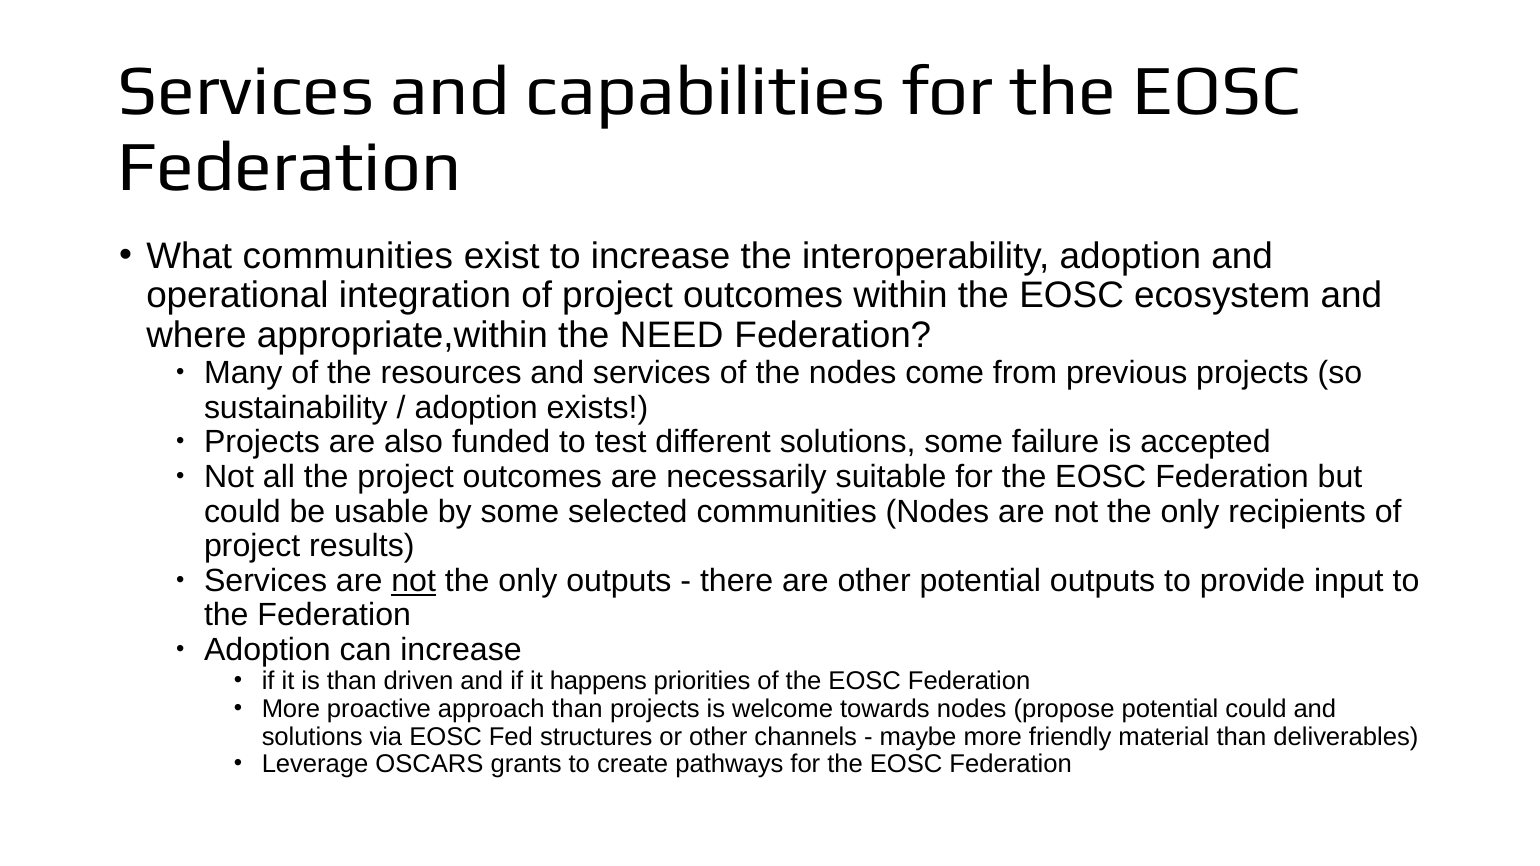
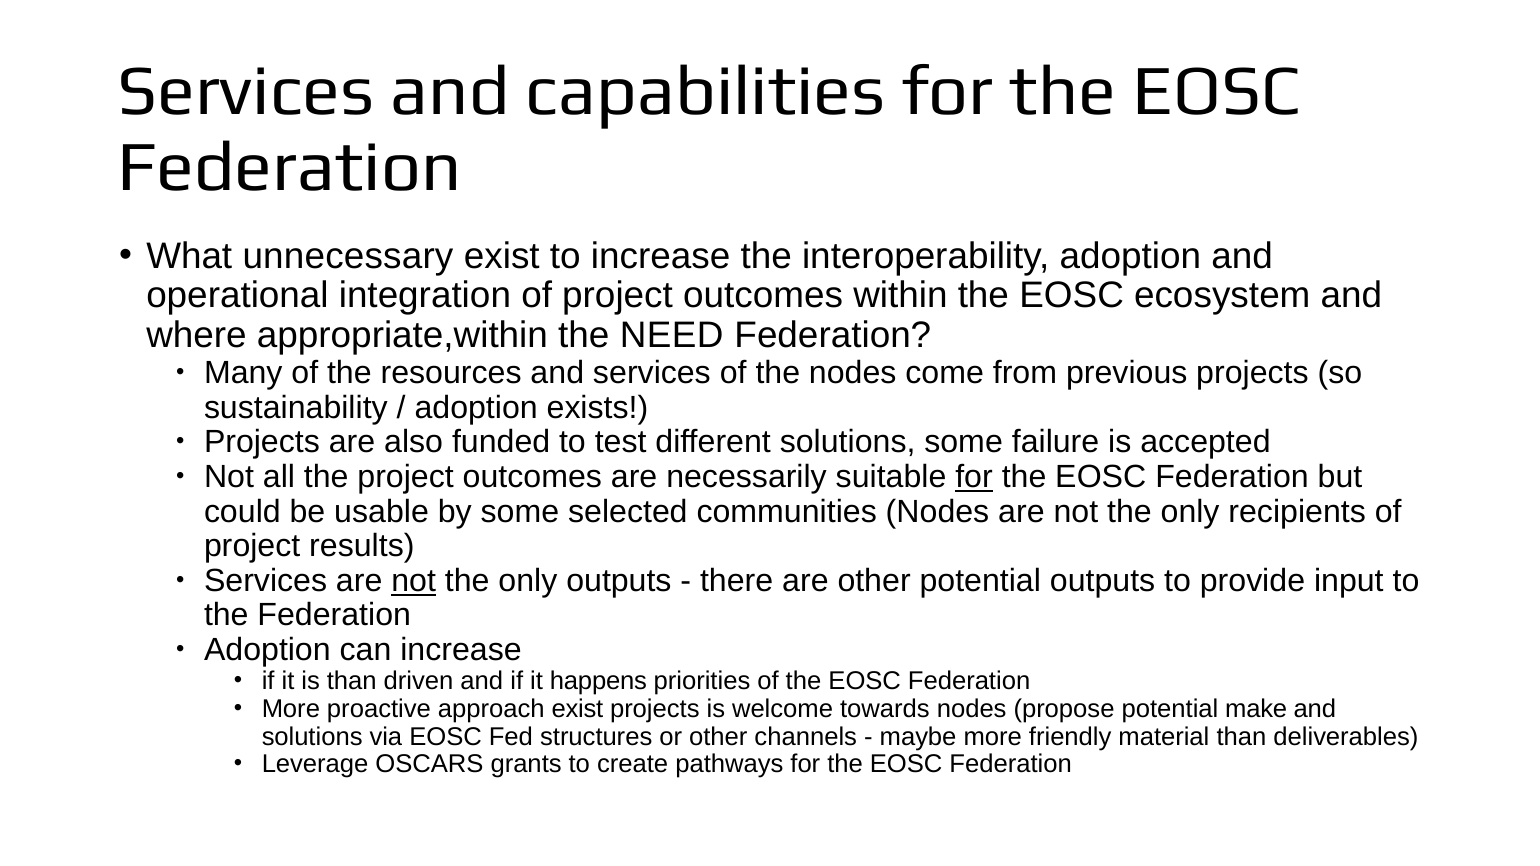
What communities: communities -> unnecessary (348, 256)
for underline: none -> present (974, 477)
approach than: than -> exist (577, 709)
potential could: could -> make (1256, 709)
